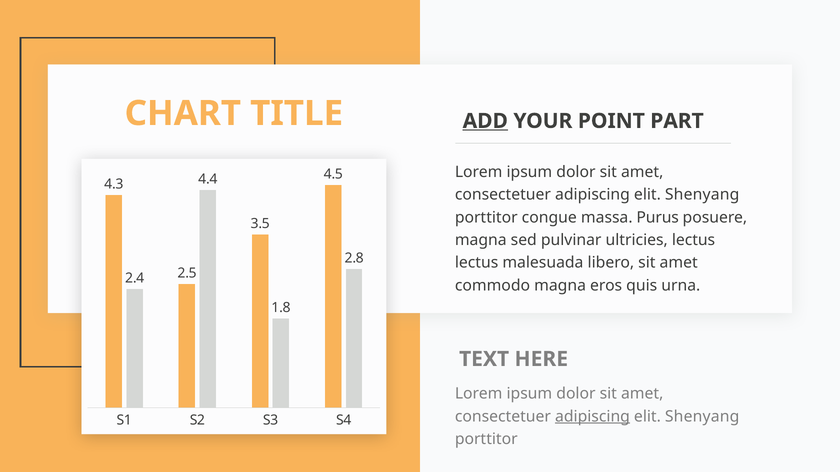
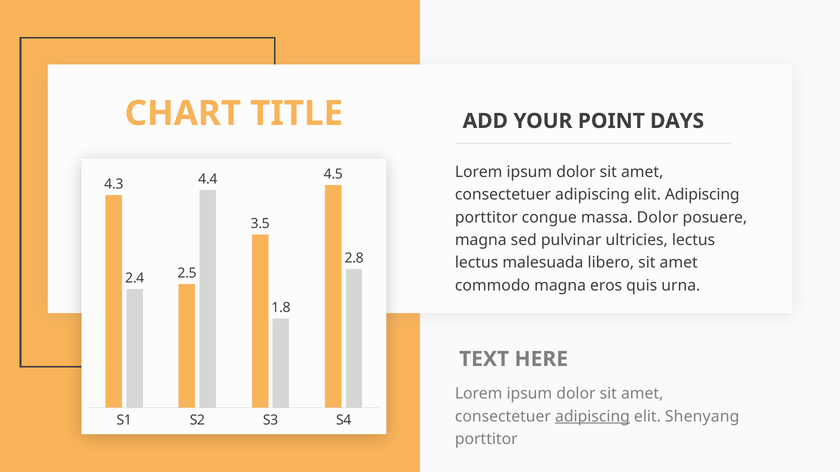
ADD underline: present -> none (485, 121)
PART: PART -> DAYS (677, 121)
Shenyang: Shenyang -> Adipiscing (702, 195)
massa Purus: Purus -> Dolor (658, 218)
